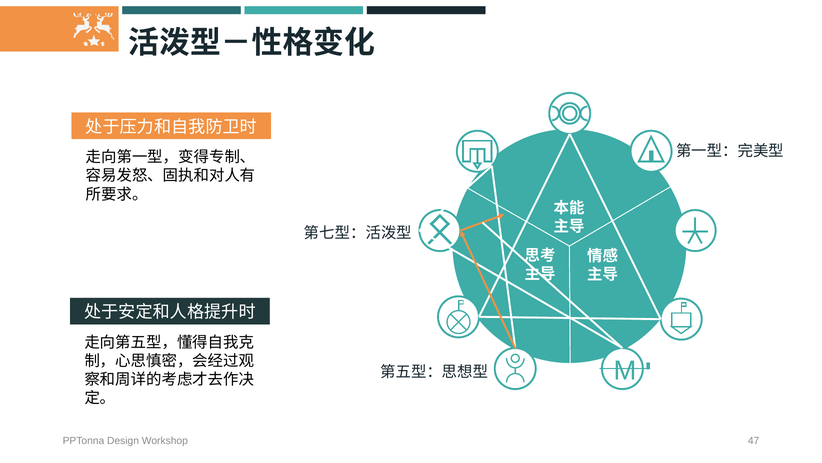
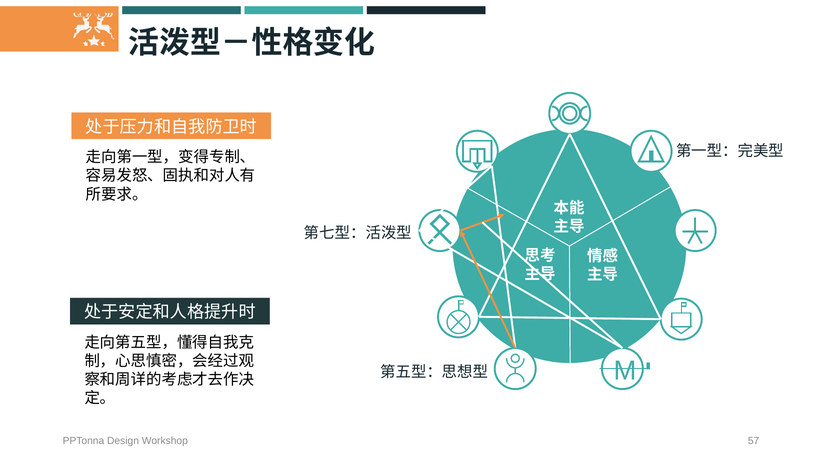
47: 47 -> 57 (754, 440)
